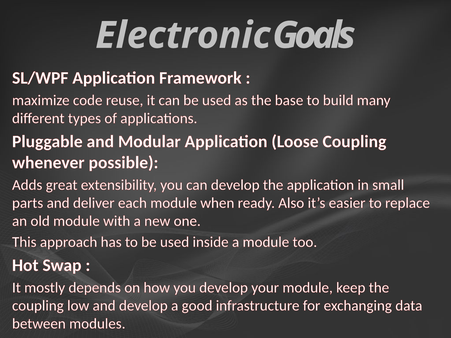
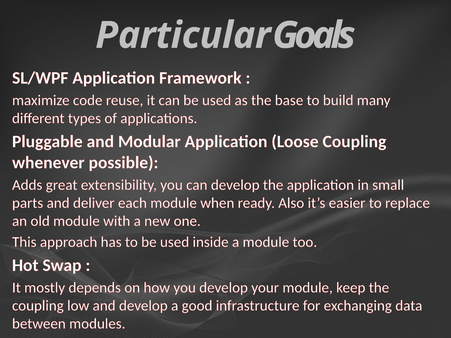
Electronic: Electronic -> Particular (183, 35)
